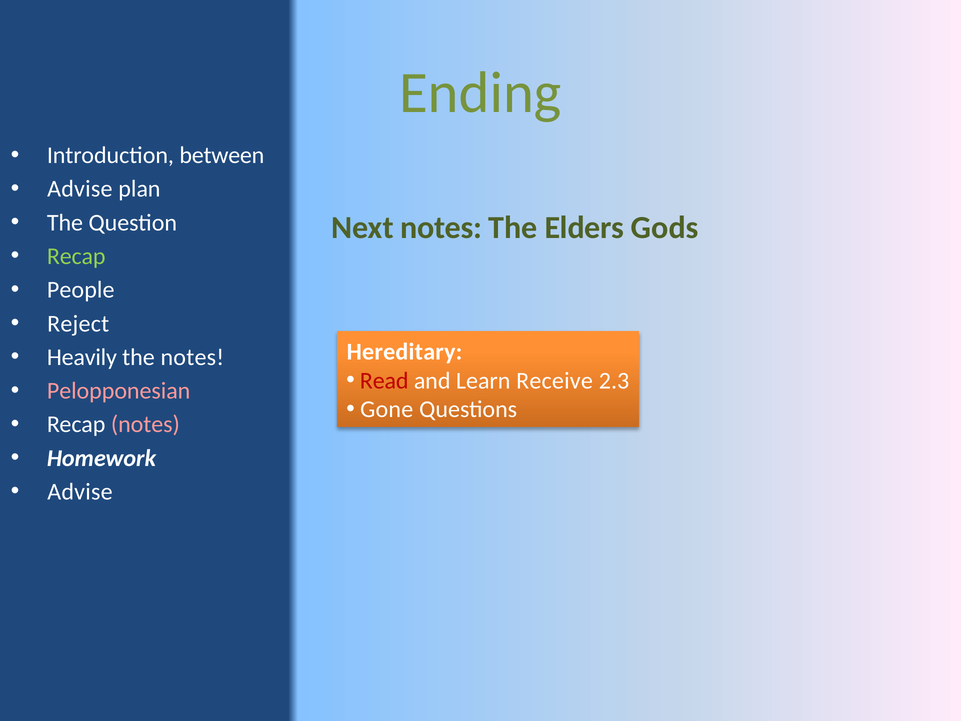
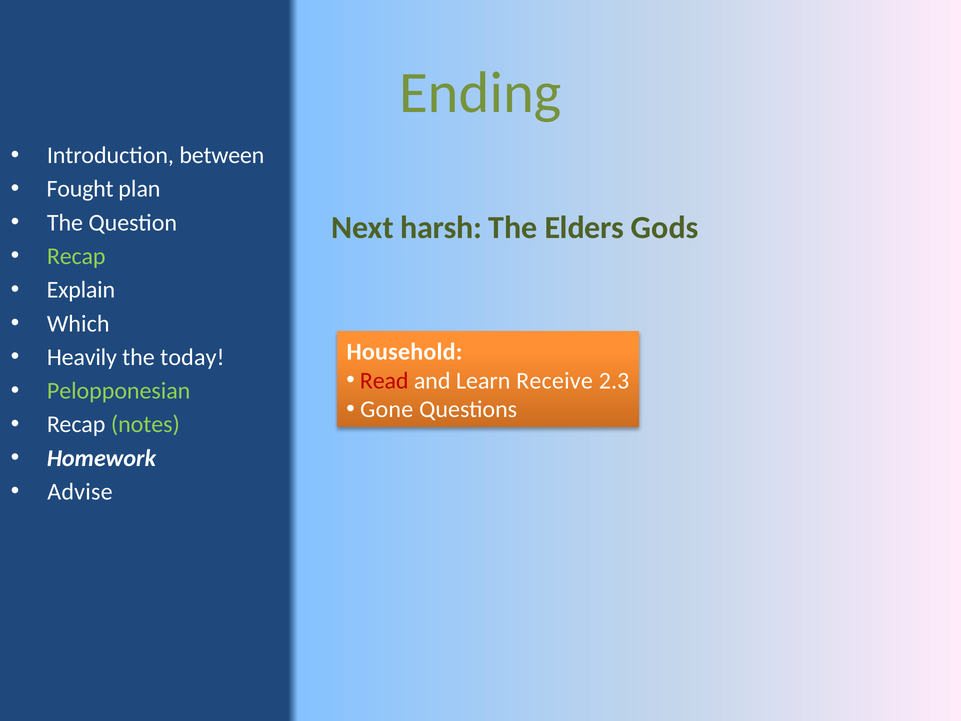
Advise: Advise -> Fought (80, 189)
Next notes: notes -> harsh (441, 228)
People: People -> Explain (81, 290)
Reject: Reject -> Which (78, 324)
Hereditary: Hereditary -> Household (405, 352)
the notes: notes -> today (192, 357)
Pelopponesian colour: pink -> light green (119, 391)
notes colour: pink -> light green (145, 424)
